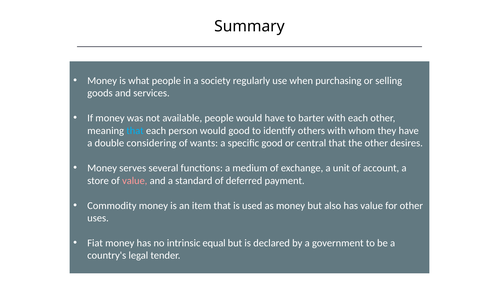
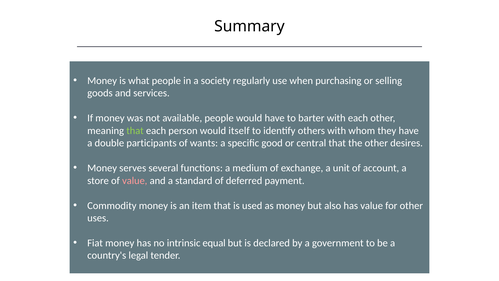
that colour: light blue -> light green (135, 130)
would good: good -> itself (239, 130)
considering: considering -> participants (152, 143)
